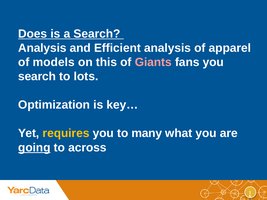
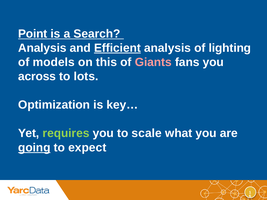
Does: Does -> Point (33, 34)
Efficient underline: none -> present (117, 48)
apparel: apparel -> lighting (230, 48)
search: search -> across (37, 76)
requires colour: yellow -> light green (66, 133)
many: many -> scale (147, 133)
across: across -> expect (87, 148)
